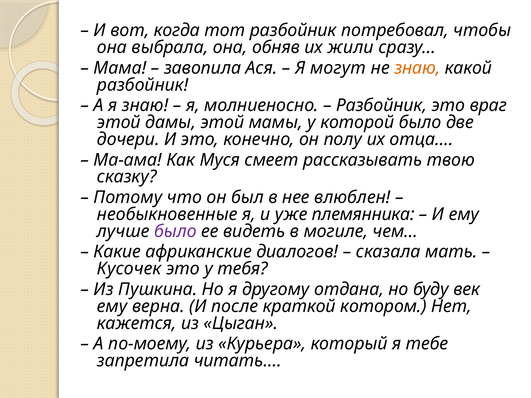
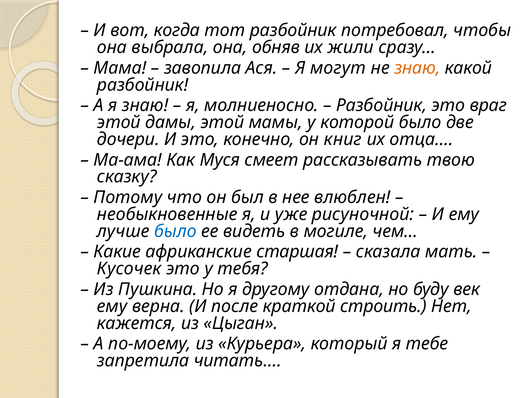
полу: полу -> книг (343, 139)
племянника: племянника -> рисуночной (363, 214)
было colour: purple -> blue (175, 231)
диалогов: диалогов -> старшая (297, 252)
котором: котором -> строить (383, 307)
